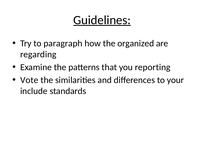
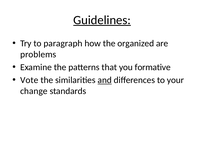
regarding: regarding -> problems (38, 54)
reporting: reporting -> formative (153, 67)
and underline: none -> present (105, 80)
include: include -> change (34, 91)
